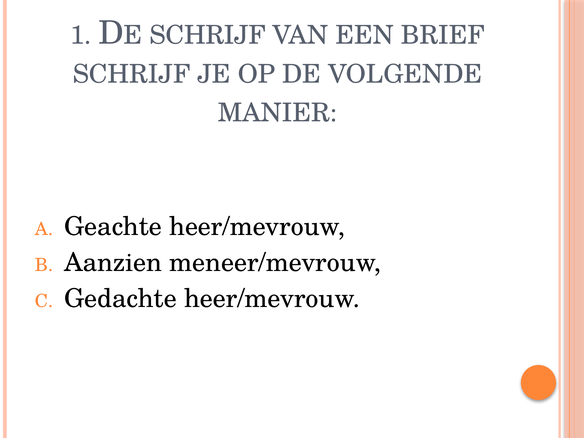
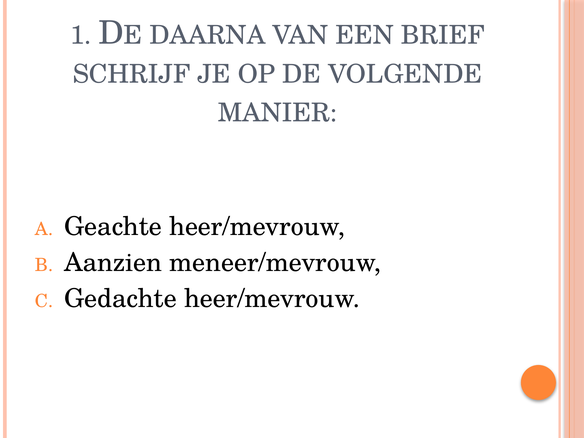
SCHRIJF: SCHRIJF -> DAARNA (207, 35)
